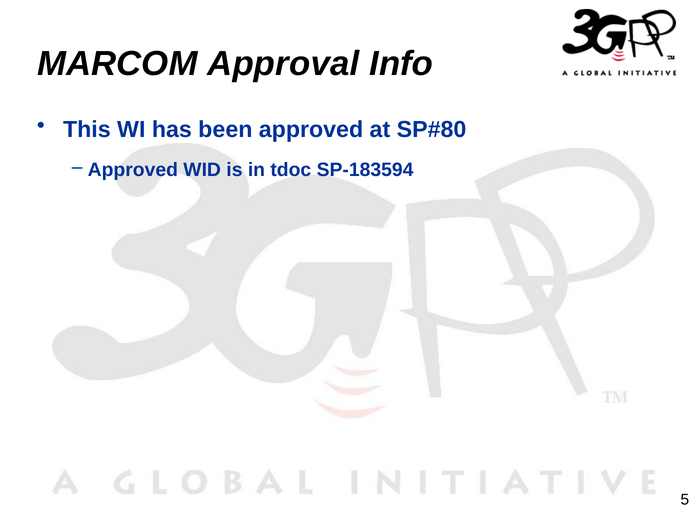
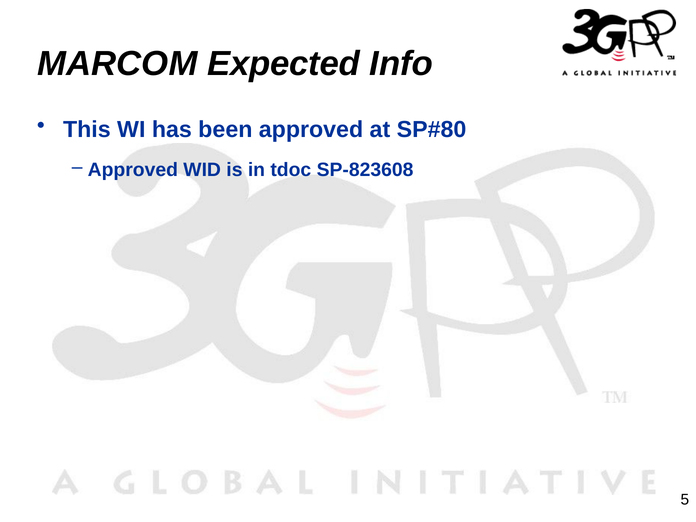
Approval: Approval -> Expected (284, 64)
SP-183594: SP-183594 -> SP-823608 (365, 170)
